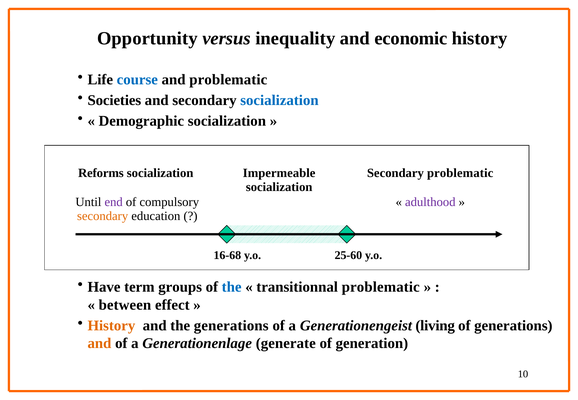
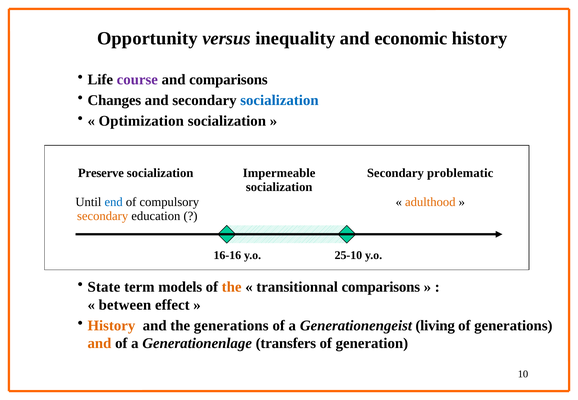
course colour: blue -> purple (137, 80)
and problematic: problematic -> comparisons (228, 80)
Societies: Societies -> Changes (114, 100)
Demographic: Demographic -> Optimization (141, 121)
Reforms: Reforms -> Preserve (101, 173)
end colour: purple -> blue (114, 202)
adulthood colour: purple -> orange (430, 202)
16-68: 16-68 -> 16-16 (227, 255)
25-60: 25-60 -> 25-10 (348, 255)
Have: Have -> State (104, 287)
groups: groups -> models (180, 287)
the colour: blue -> orange (232, 287)
transitionnal problematic: problematic -> comparisons (381, 287)
generate: generate -> transfers (286, 343)
